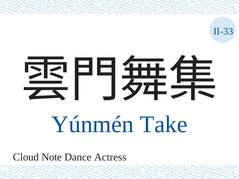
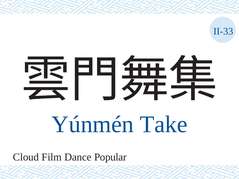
Note: Note -> Film (52, 157)
Actress: Actress -> Popular (110, 157)
